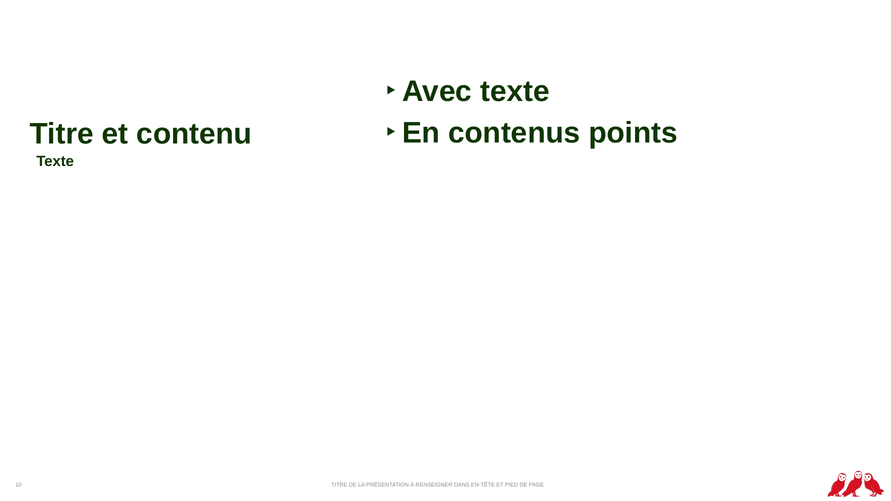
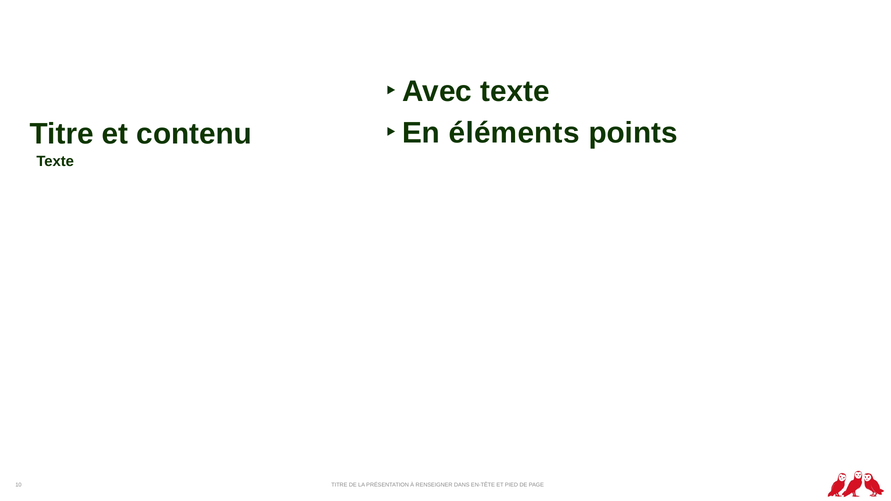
contenus: contenus -> éléments (514, 133)
